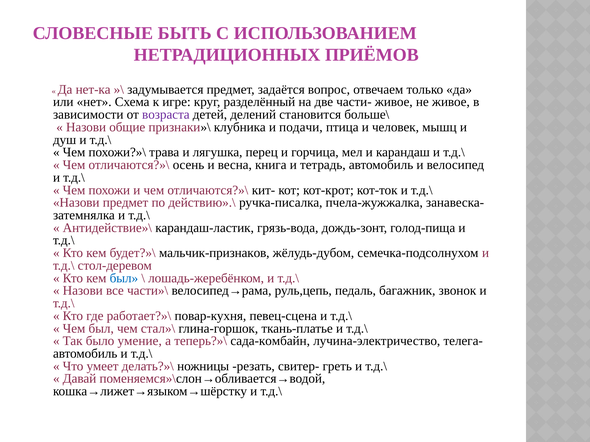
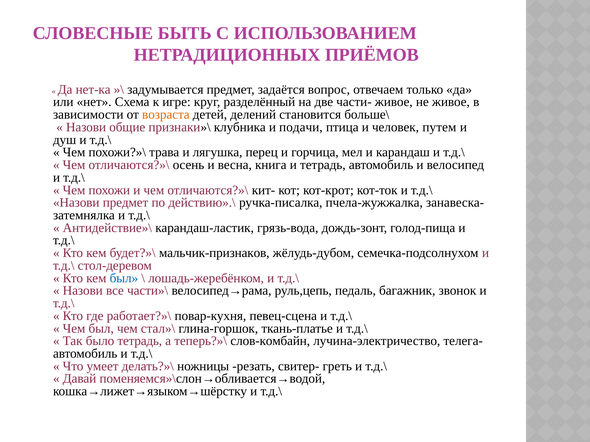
возраста colour: purple -> orange (166, 115)
мышц: мышц -> путем (439, 127)
было умение: умение -> тетрадь (140, 341)
сада-комбайн: сада-комбайн -> слов-комбайн (270, 341)
